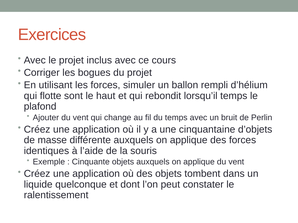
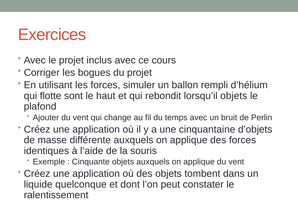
lorsqu’il temps: temps -> objets (234, 96)
